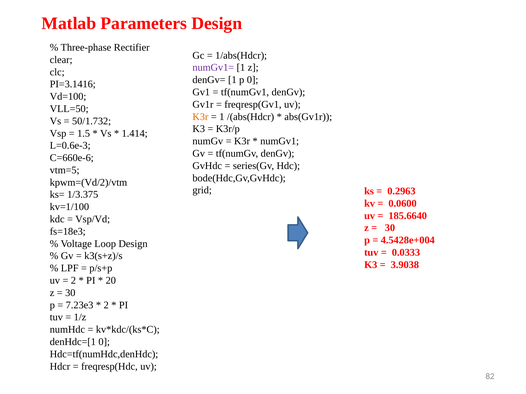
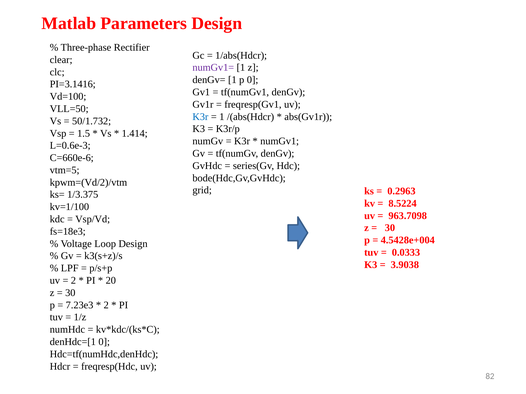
K3r colour: orange -> blue (200, 117)
0.0600: 0.0600 -> 8.5224 (403, 204)
185.6640: 185.6640 -> 963.7098 (408, 216)
